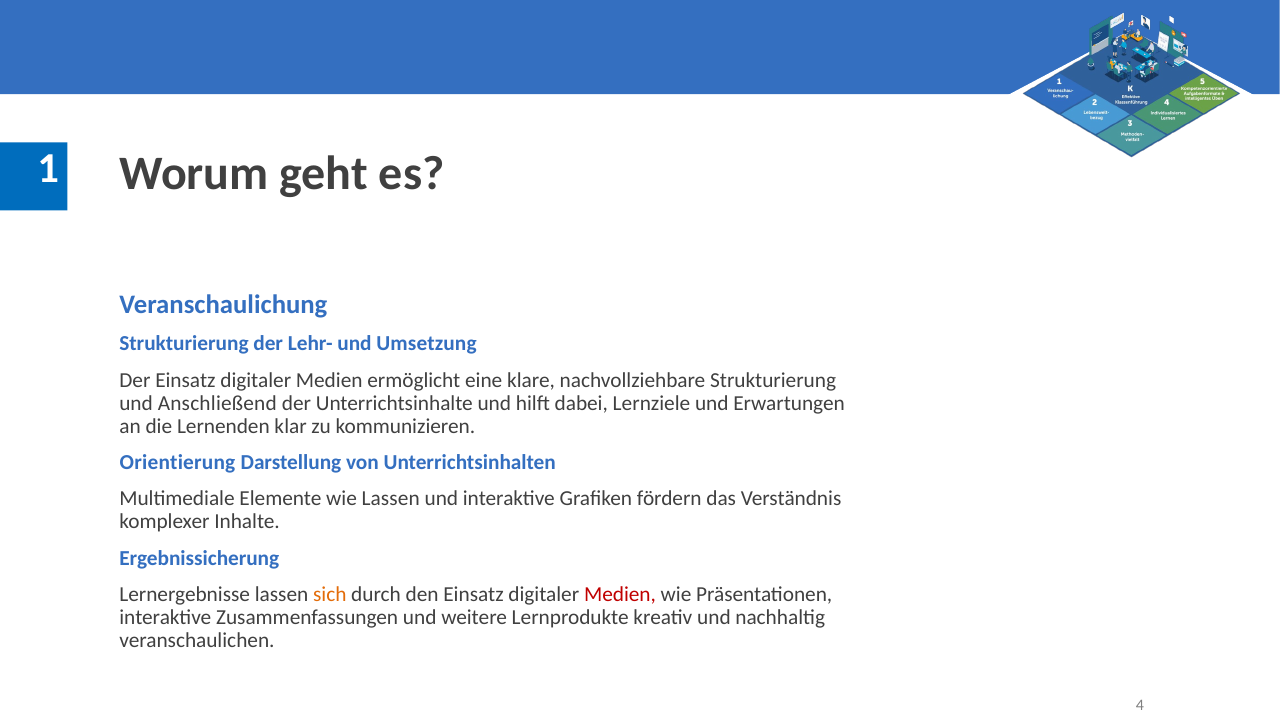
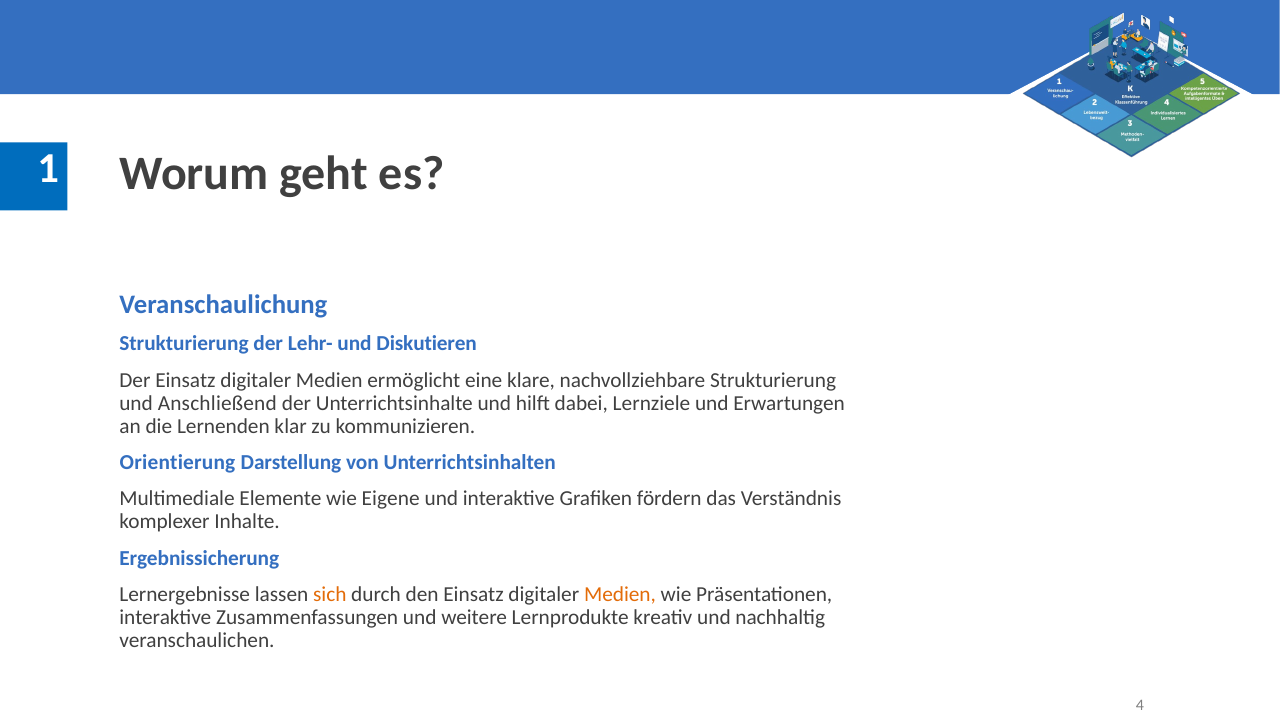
Umsetzung: Umsetzung -> Diskutieren (427, 344)
wie Lassen: Lassen -> Eigene (391, 499)
Medien colour: red -> orange (620, 595)
